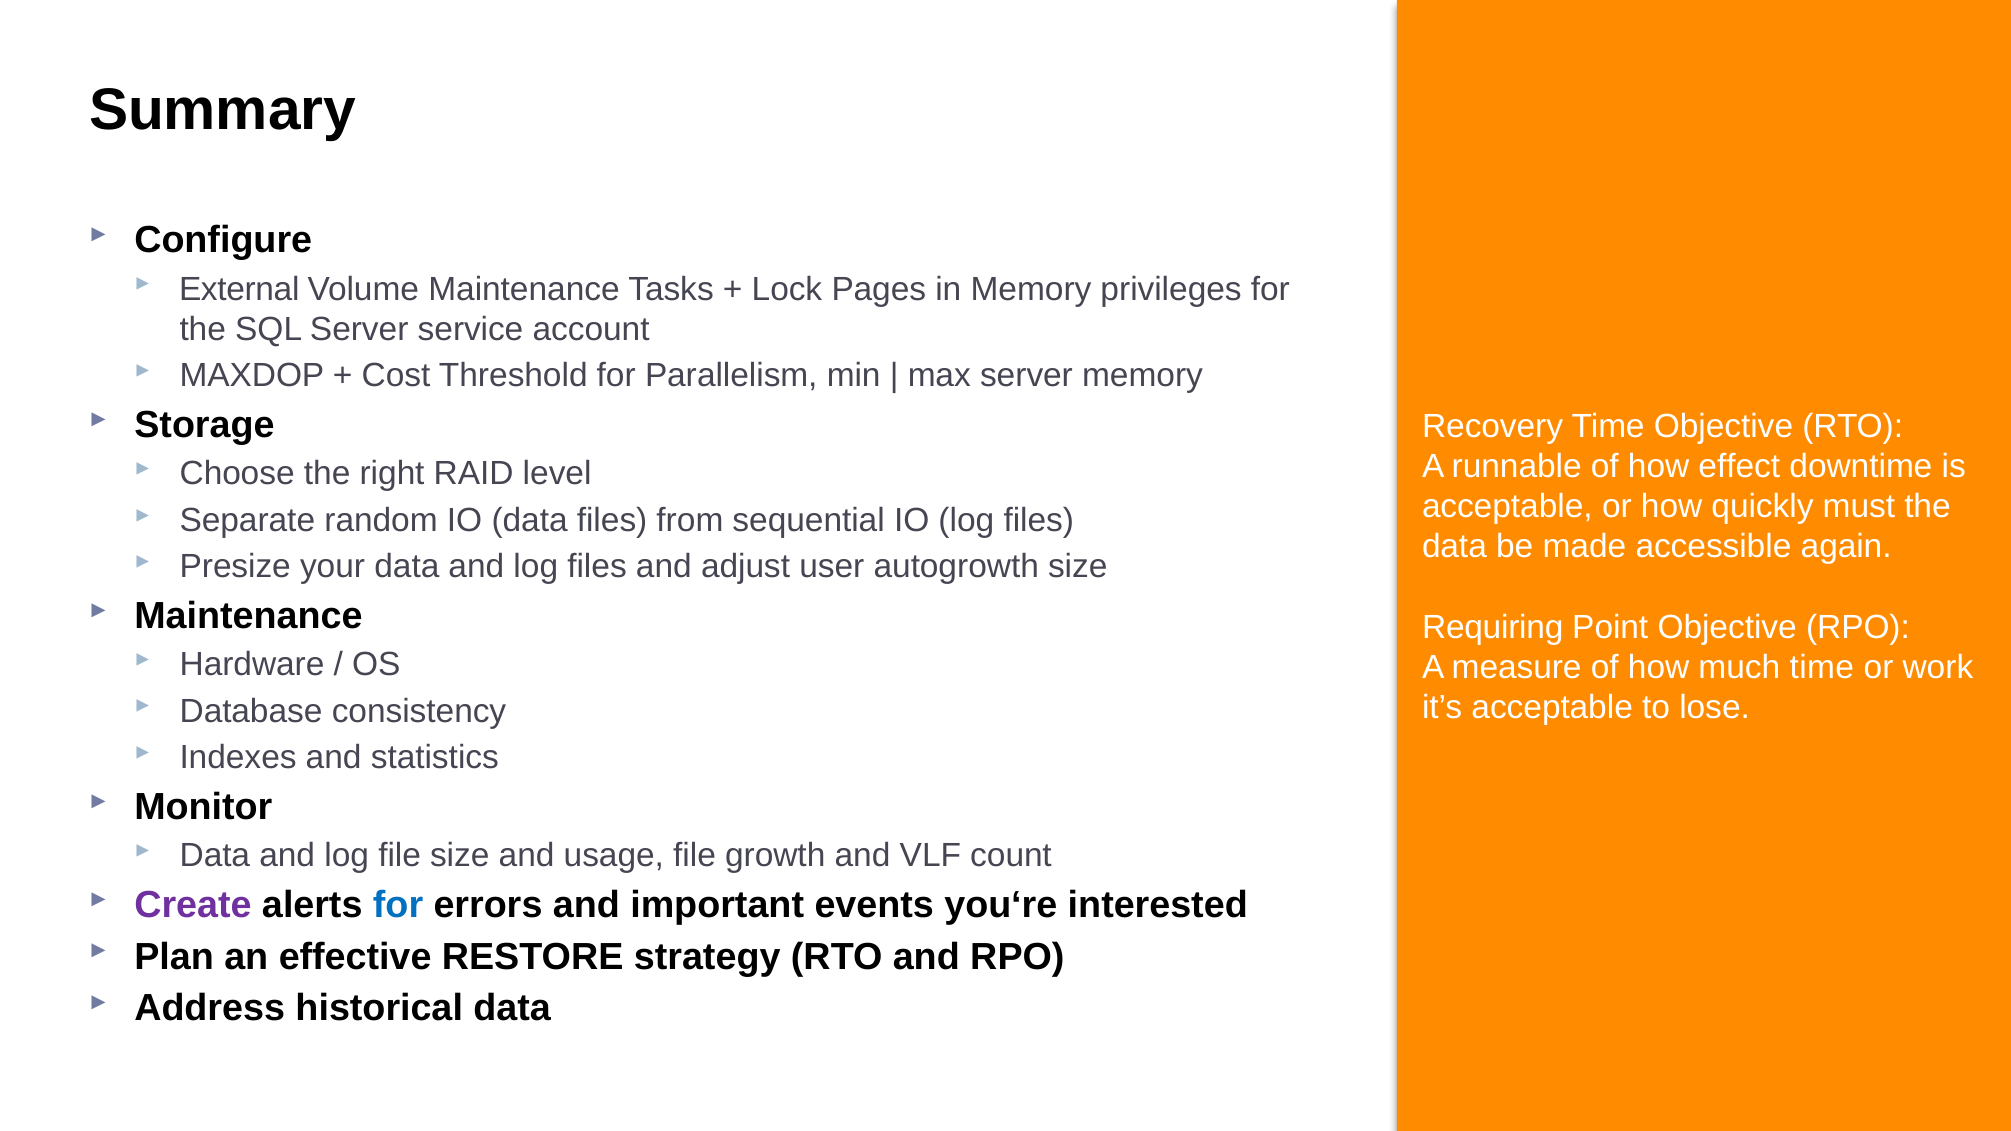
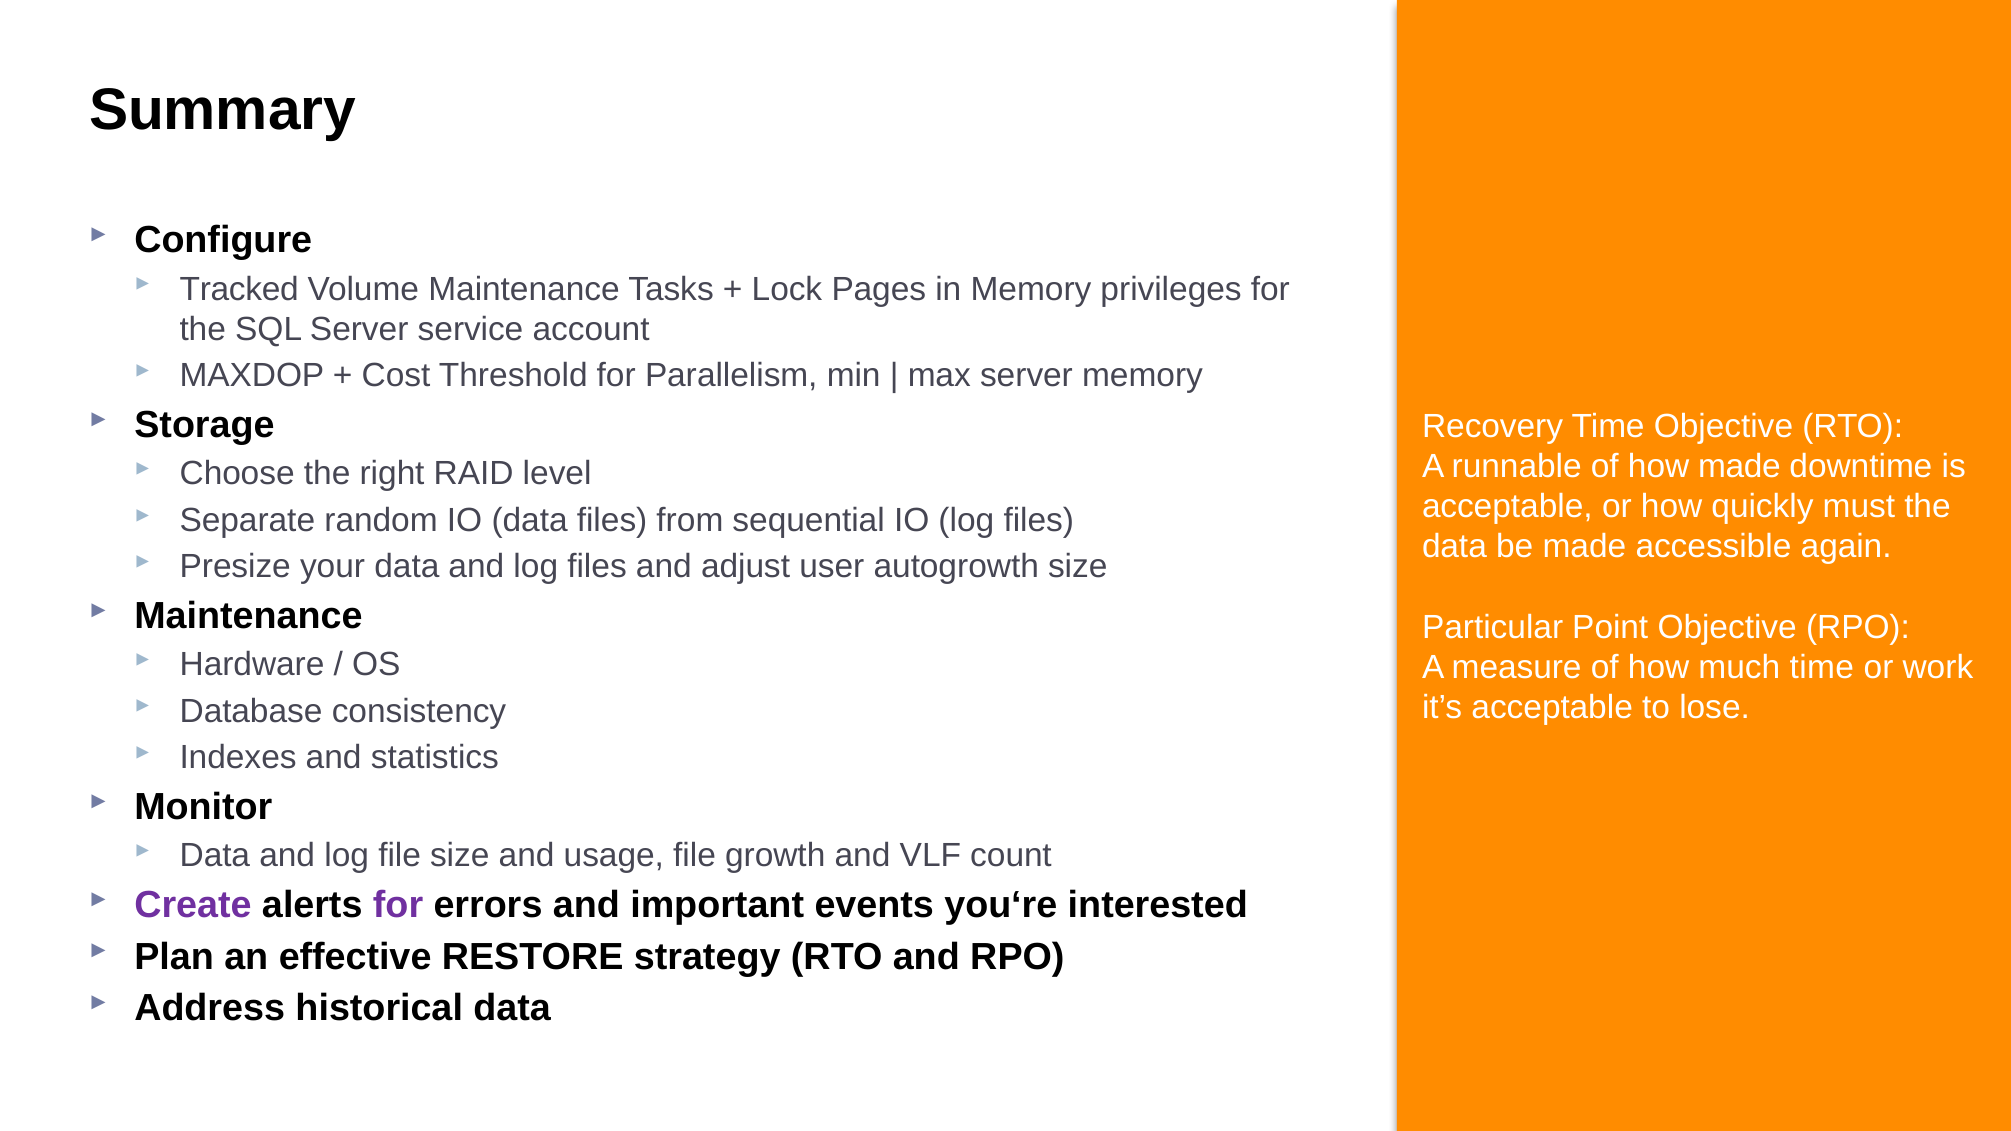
External: External -> Tracked (239, 289)
how effect: effect -> made (1739, 466)
Requiring: Requiring -> Particular (1493, 627)
for colour: blue -> purple (398, 905)
